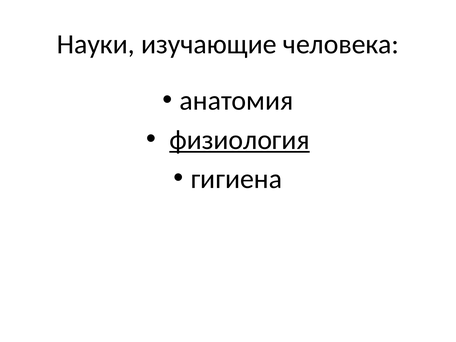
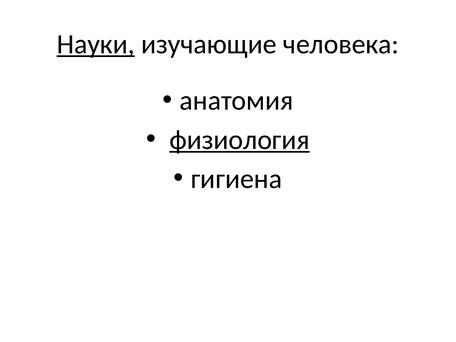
Науки underline: none -> present (96, 44)
